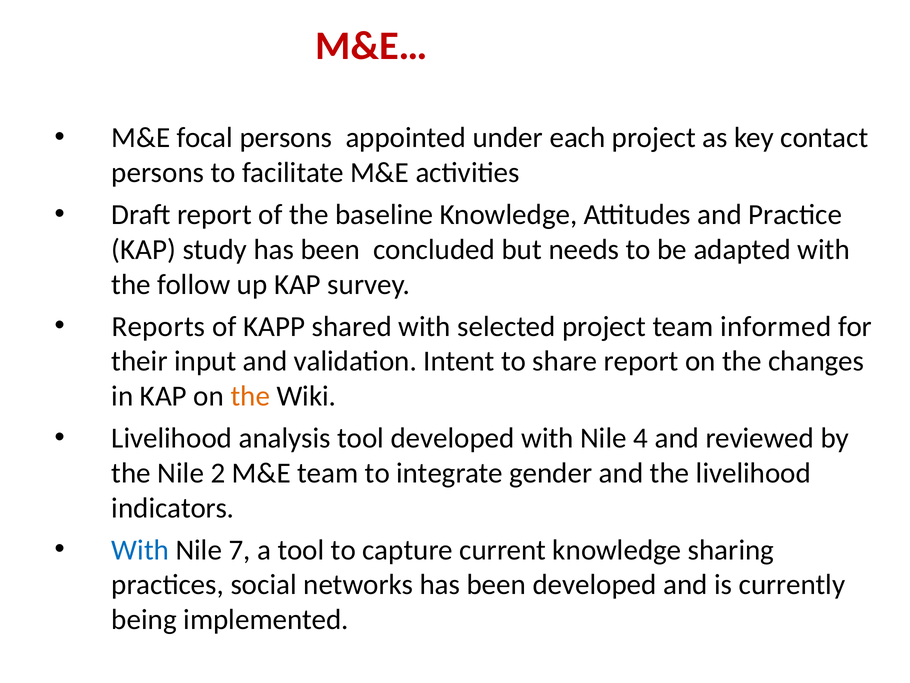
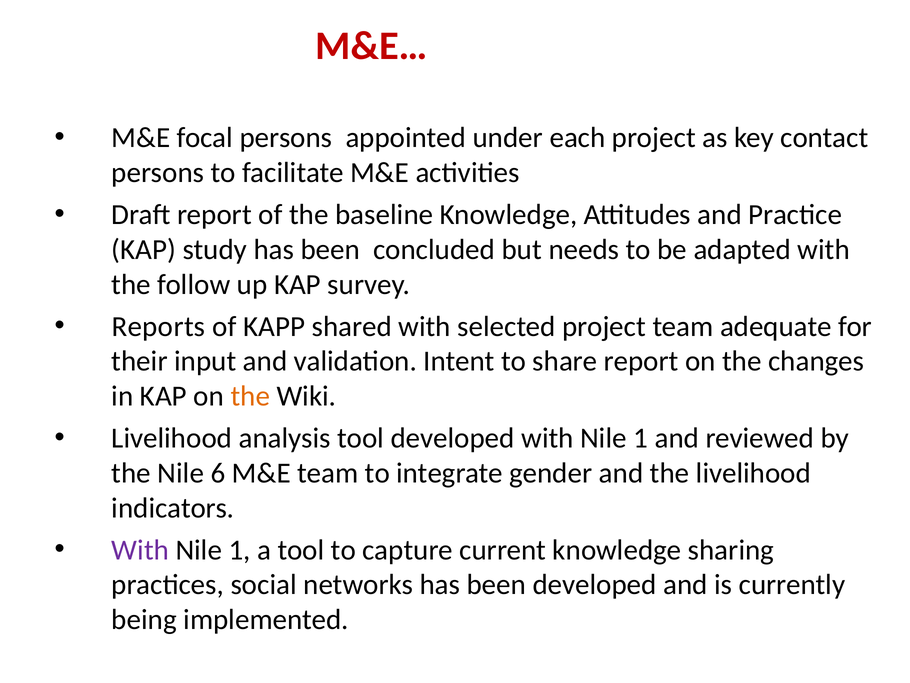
informed: informed -> adequate (776, 326)
developed with Nile 4: 4 -> 1 (641, 438)
2: 2 -> 6 (218, 473)
With colour: blue -> purple (140, 550)
7: 7 -> 1 (240, 550)
